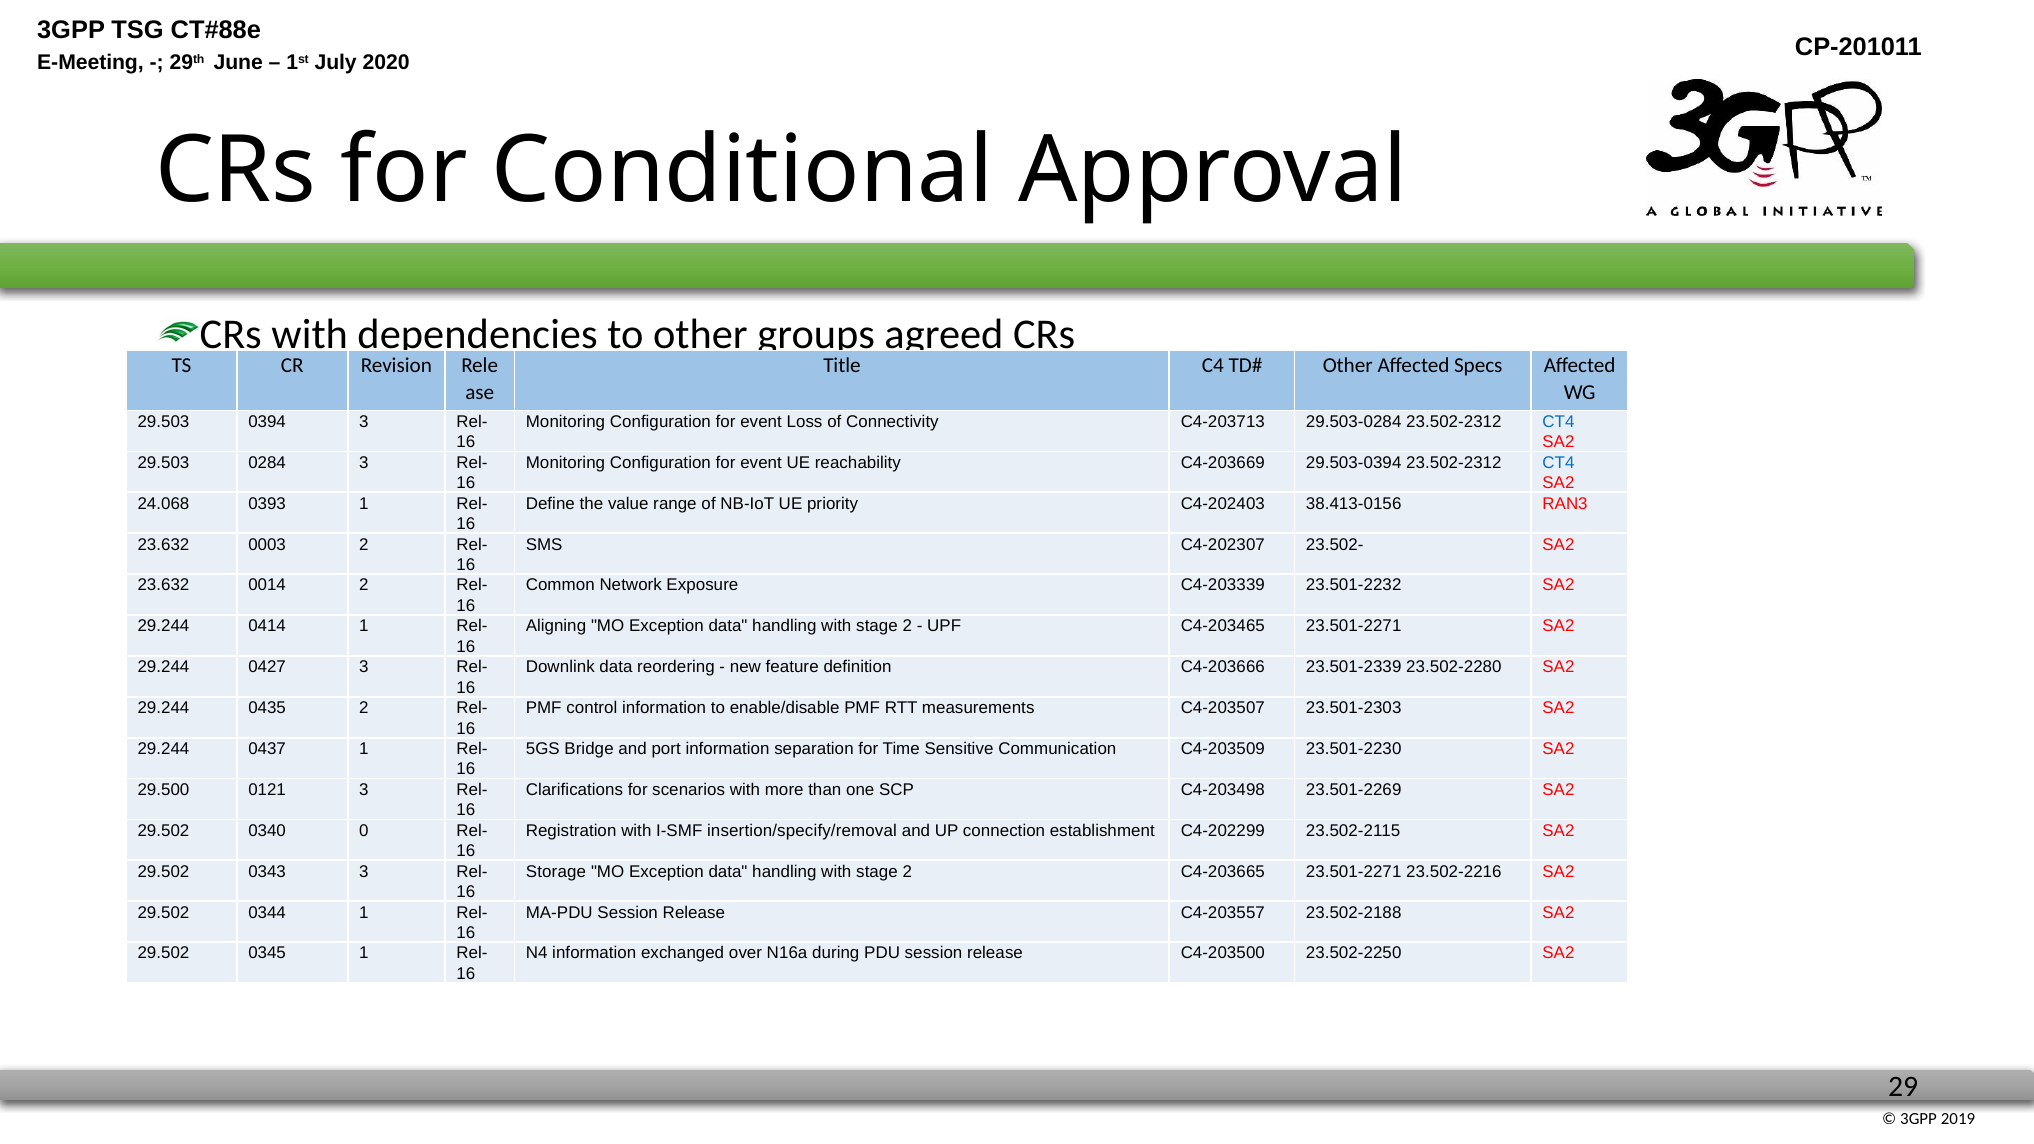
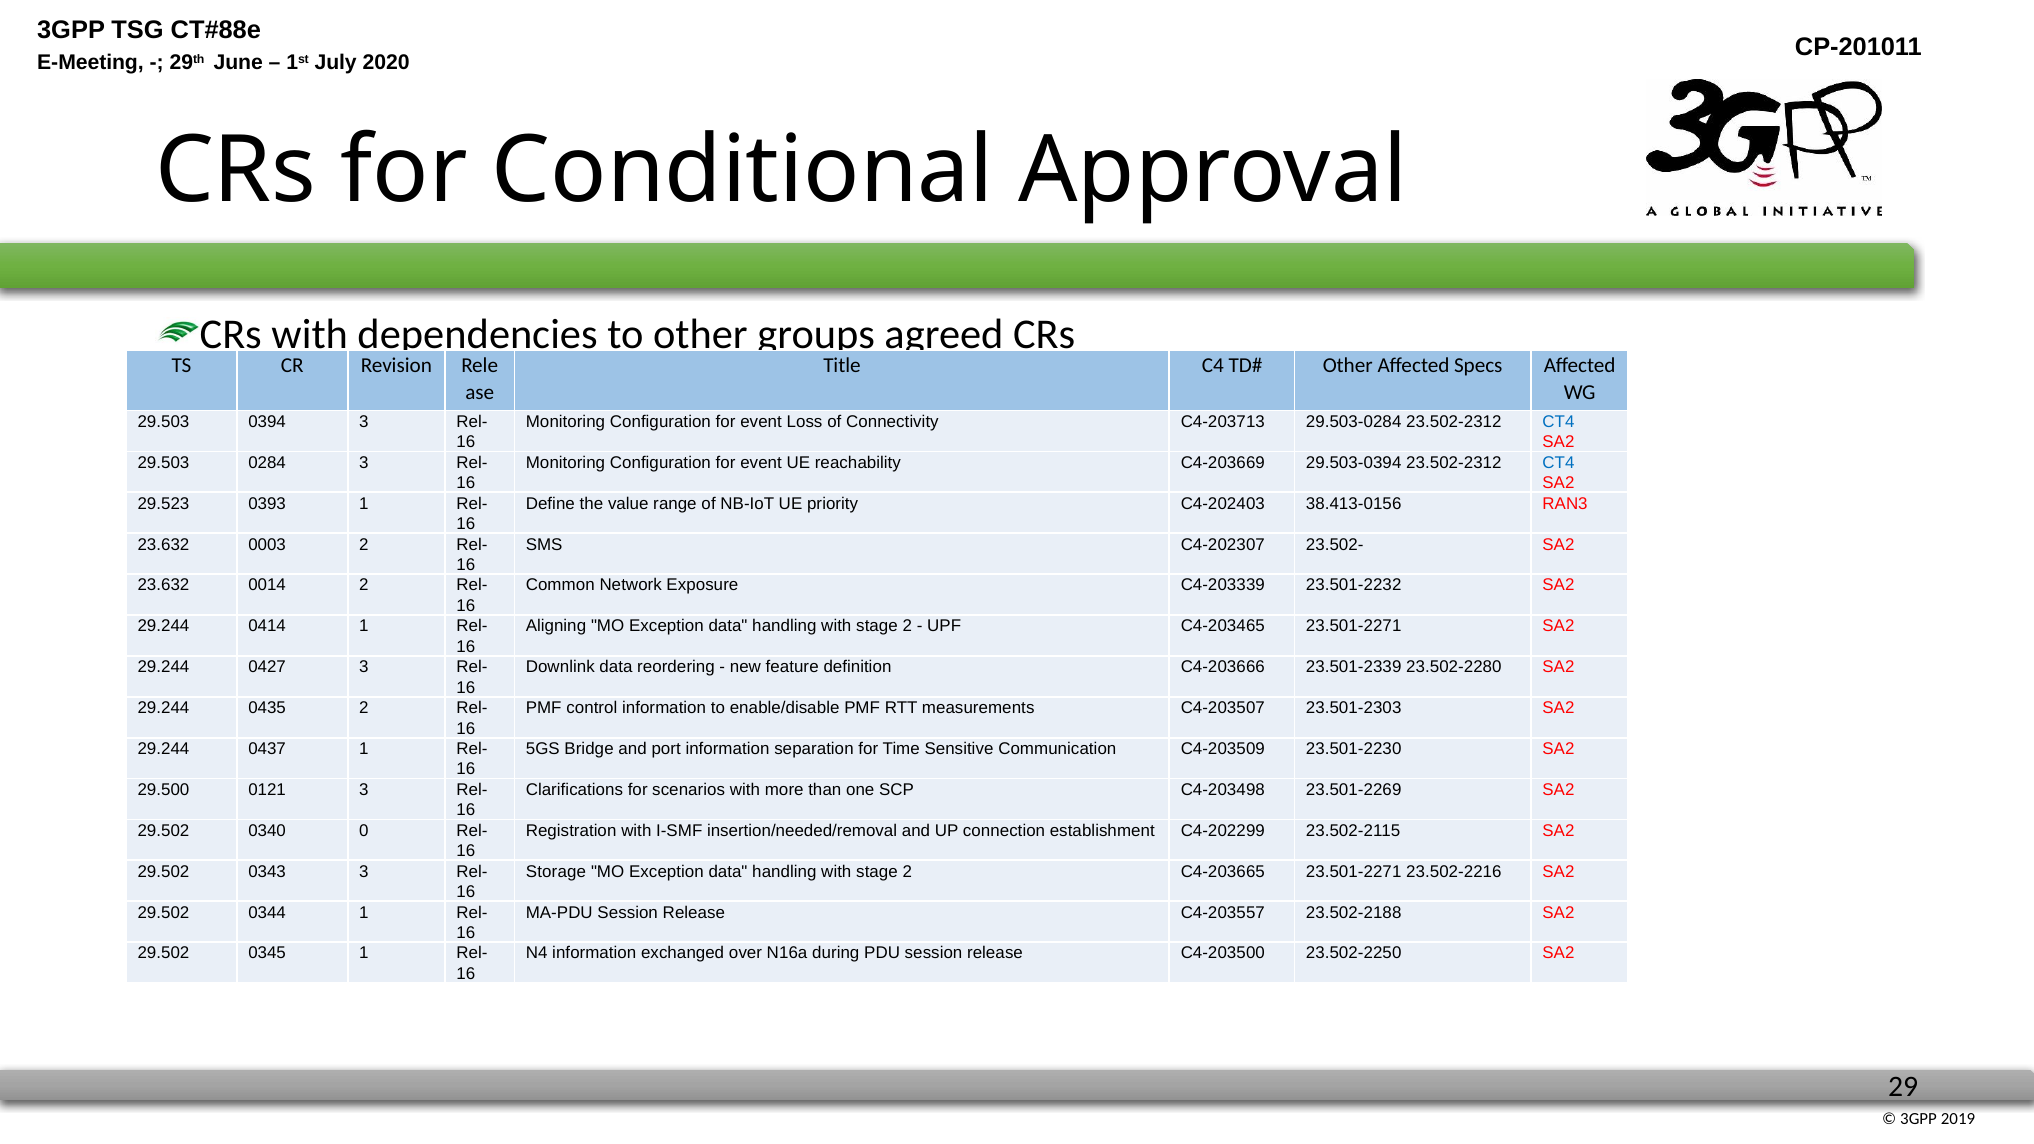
24.068: 24.068 -> 29.523 (163, 504)
insertion/specify/removal: insertion/specify/removal -> insertion/needed/removal (802, 831)
